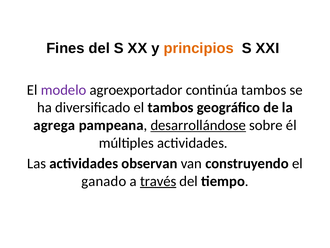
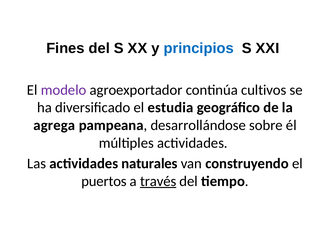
principios colour: orange -> blue (199, 48)
continúa tambos: tambos -> cultivos (264, 90)
el tambos: tambos -> estudia (171, 107)
desarrollándose underline: present -> none (198, 125)
observan: observan -> naturales (150, 163)
ganado: ganado -> puertos (104, 181)
